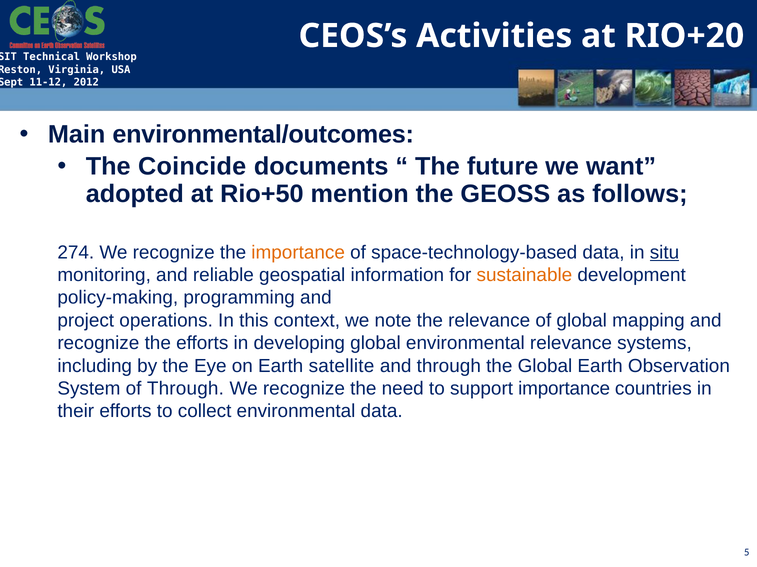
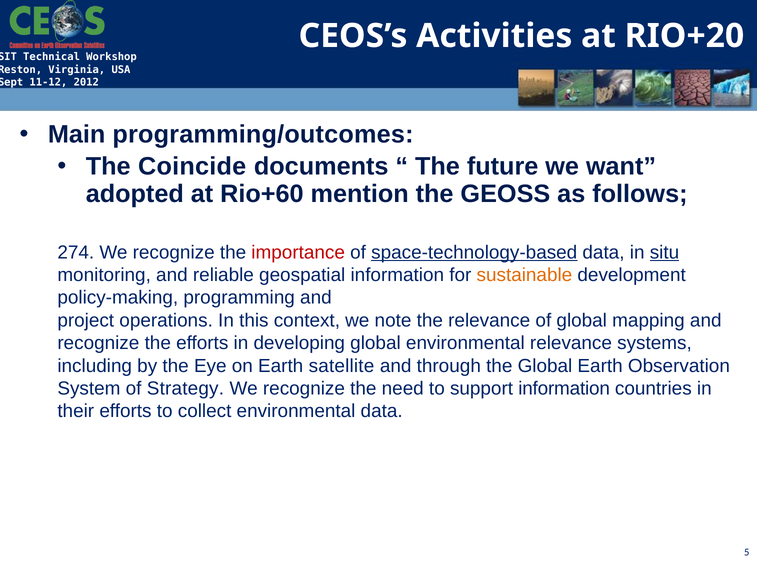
environmental/outcomes: environmental/outcomes -> programming/outcomes (263, 134)
Rio+50: Rio+50 -> Rio+60 (262, 194)
importance colour: orange -> red (298, 253)
space-technology-based underline: none -> present (474, 253)
of Through: Through -> Strategy (185, 389)
support importance: importance -> information (564, 389)
